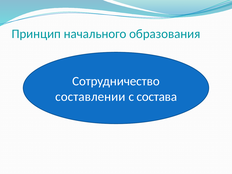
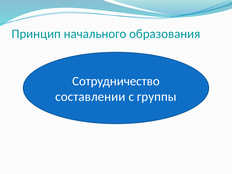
состава: состава -> группы (157, 97)
